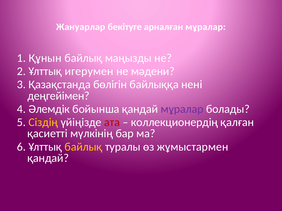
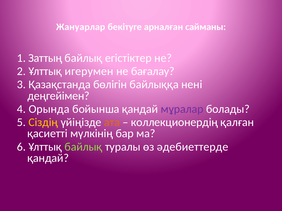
арналған мұралар: мұралар -> сайманы (206, 27)
Құнын: Құнын -> Заттың (45, 58)
маңызды: маңызды -> егістіктер (128, 58)
мәдени: мәдени -> бағалау (153, 71)
Әлемдік: Әлемдік -> Орында (49, 109)
ата colour: red -> orange (112, 123)
байлық colour: yellow -> light green (83, 147)
жұмыстармен: жұмыстармен -> әдебиеттерде (193, 147)
